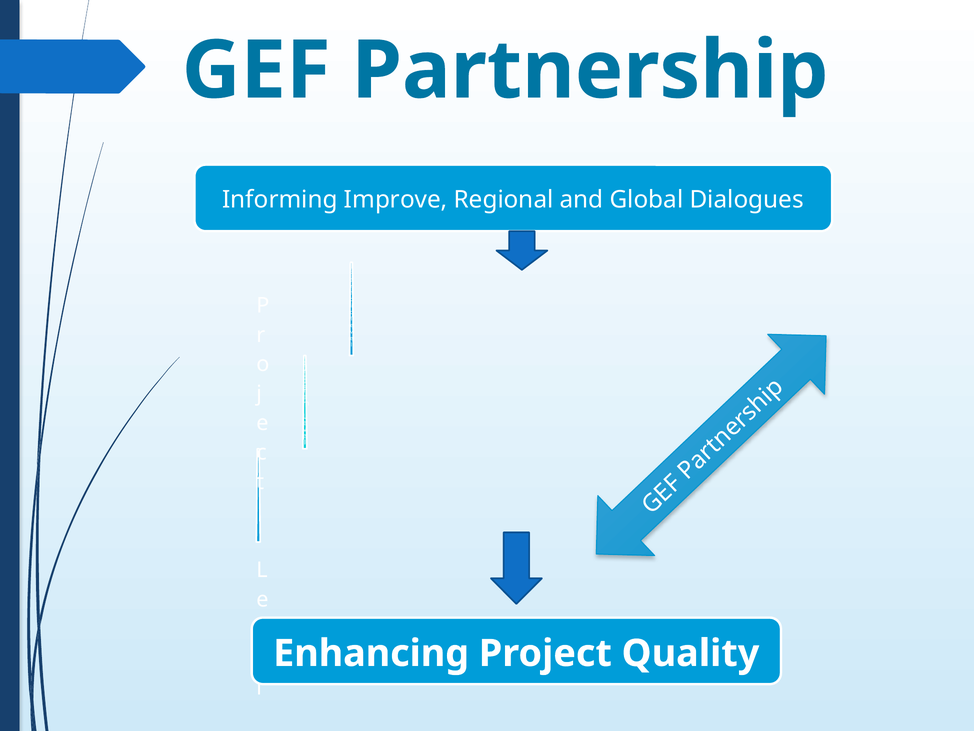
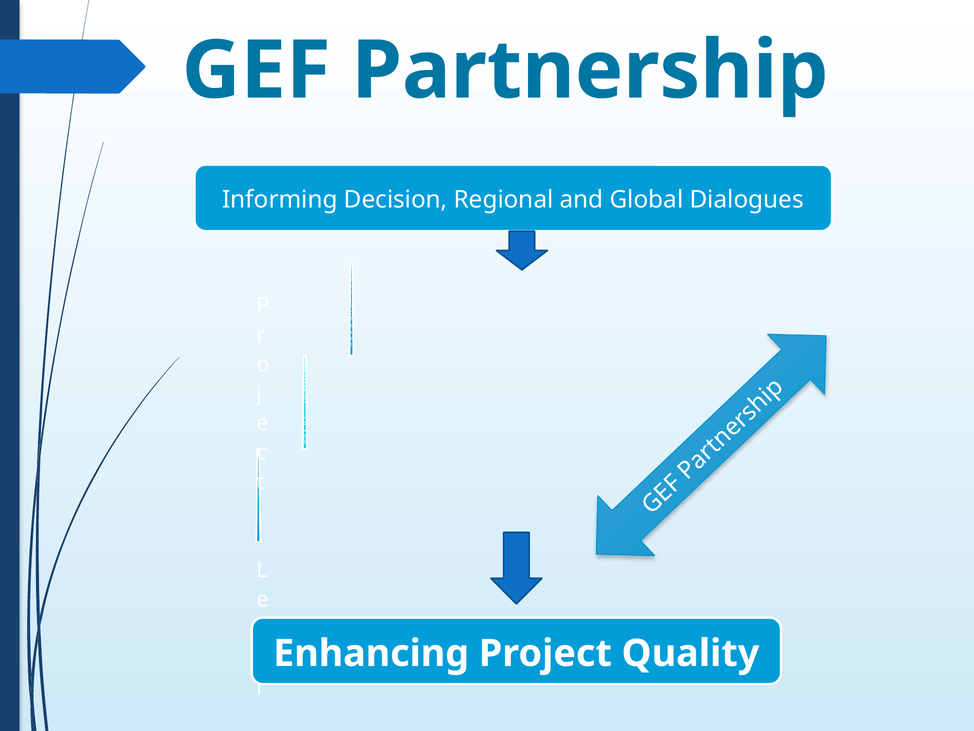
Improve: Improve -> Decision (396, 199)
